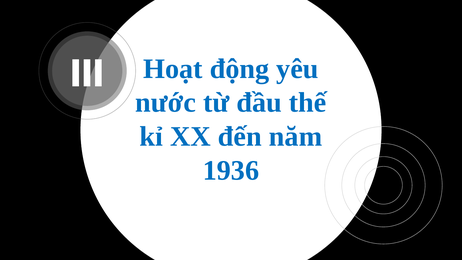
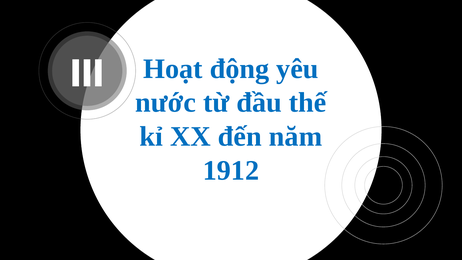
1936: 1936 -> 1912 (231, 170)
